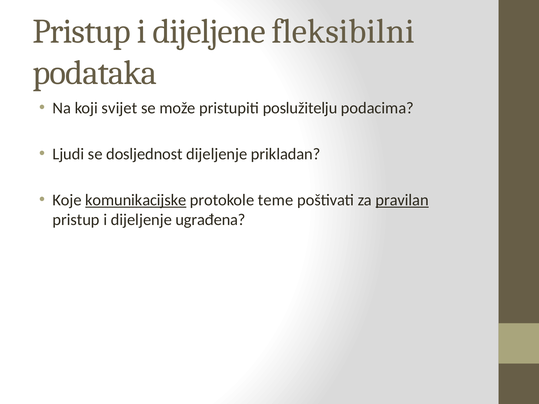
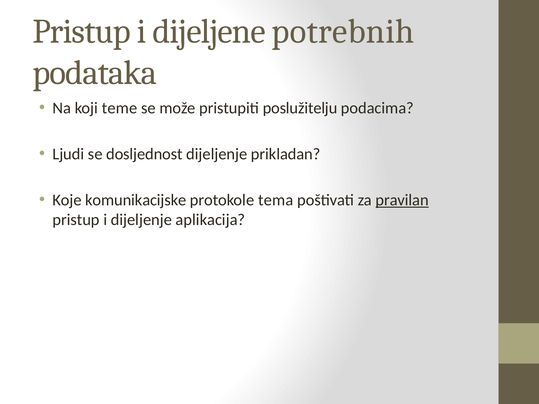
fleksibilni: fleksibilni -> potrebnih (343, 32)
svijet: svijet -> teme (120, 108)
komunikacijske underline: present -> none (136, 200)
teme: teme -> tema (276, 200)
ugrađena: ugrađena -> aplikacija (210, 220)
